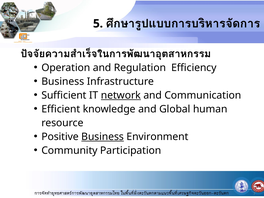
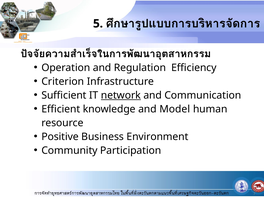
Business: Business -> Criterion (63, 82)
Global: Global -> Model (175, 109)
Business underline: present -> none (103, 137)
